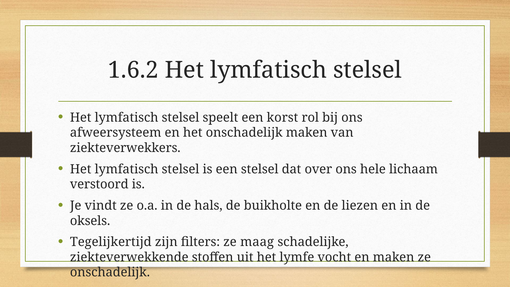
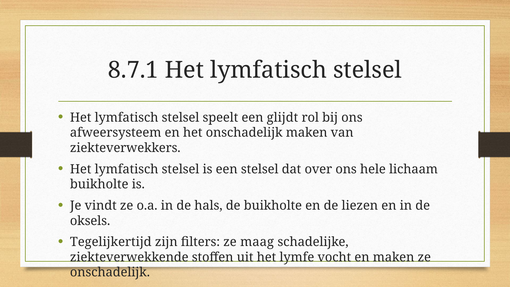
1.6.2: 1.6.2 -> 8.7.1 (133, 70)
korst: korst -> glijdt (282, 117)
verstoord: verstoord -> buikholte (99, 184)
